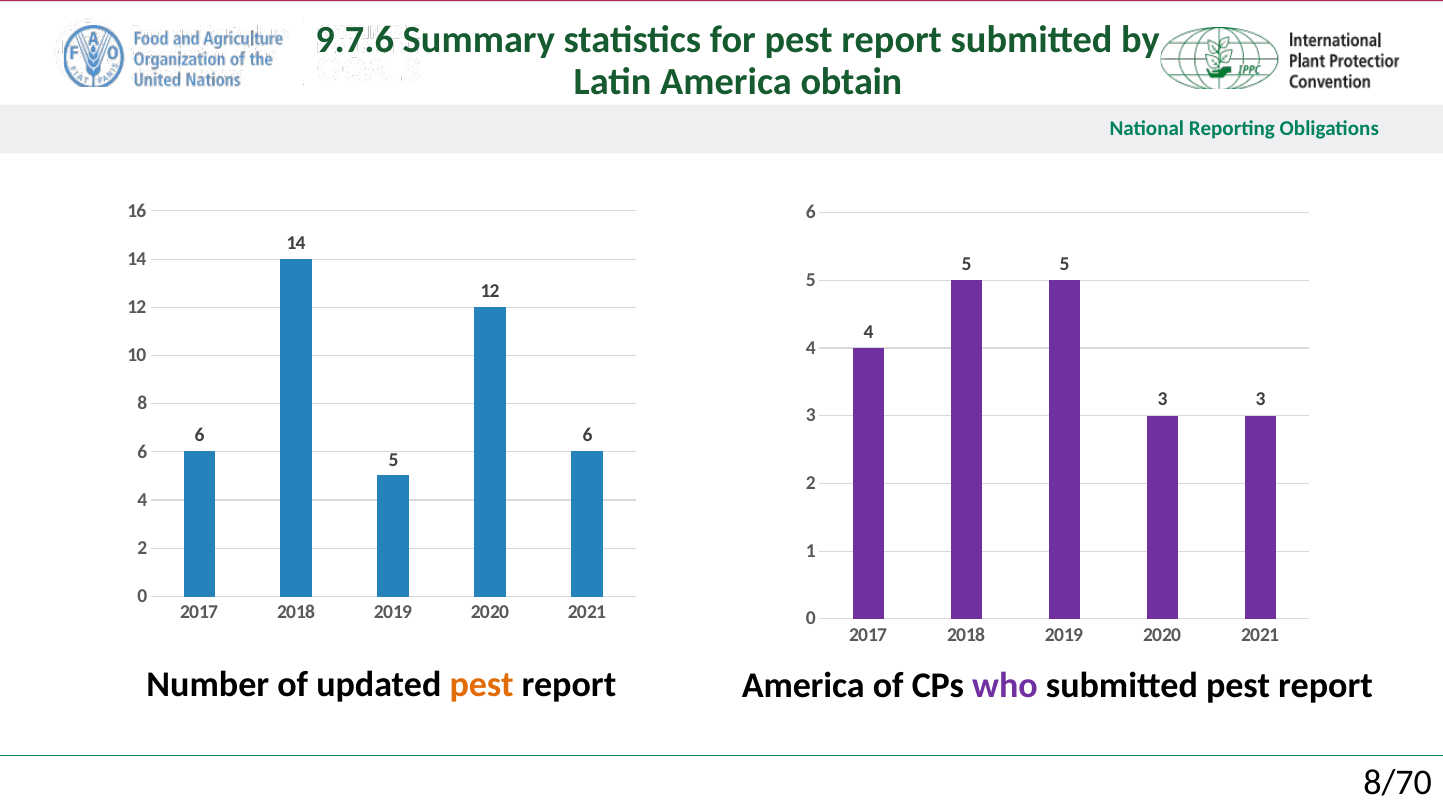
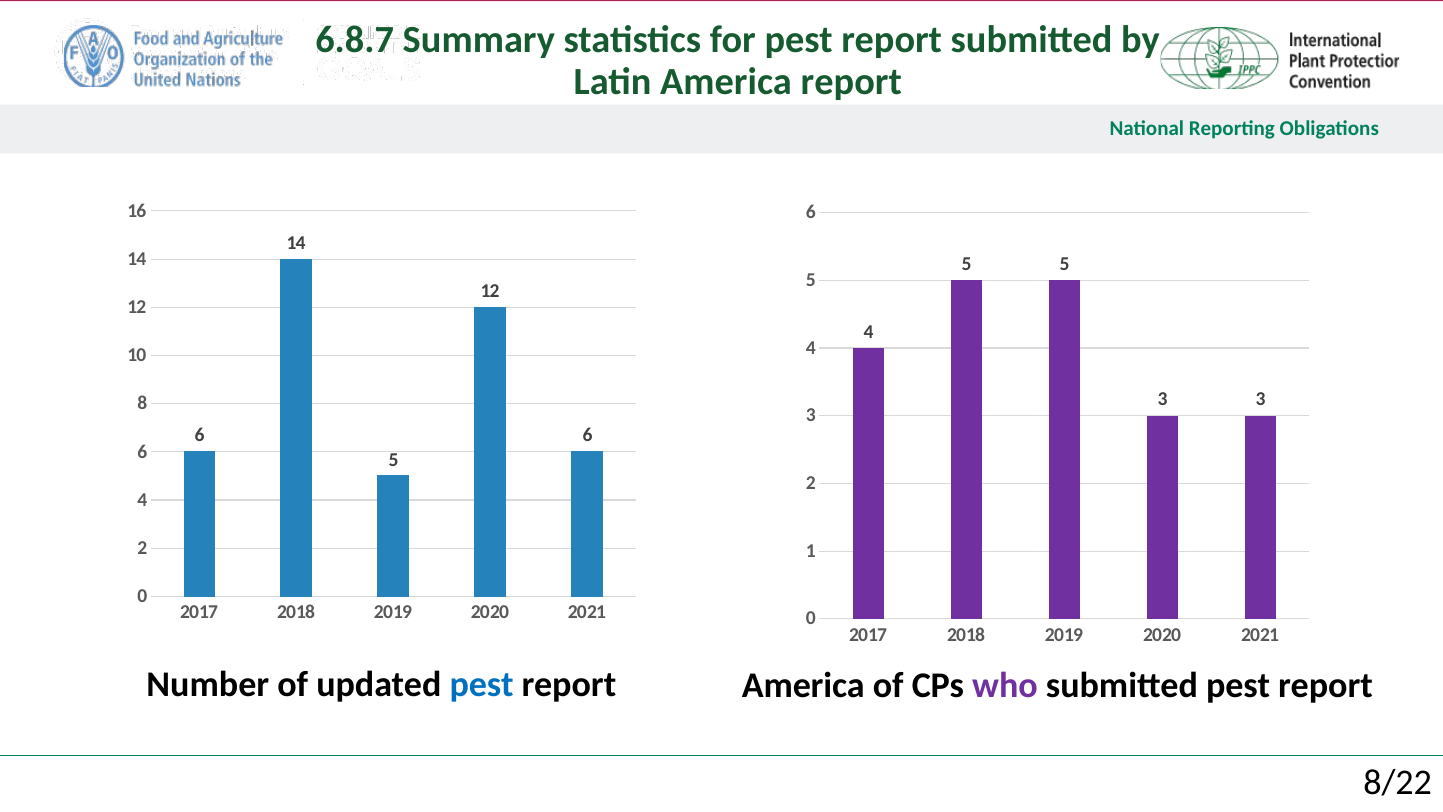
9.7.6: 9.7.6 -> 6.8.7 (355, 40)
America obtain: obtain -> report (851, 81)
pest colour: orange -> blue (482, 684)
8/70: 8/70 -> 8/22 (1398, 782)
